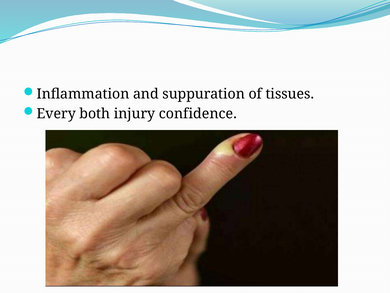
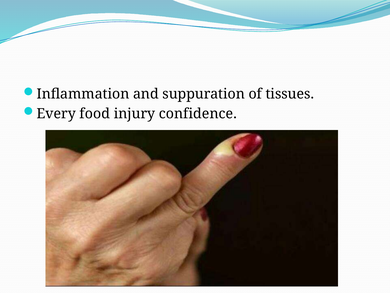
both: both -> food (95, 114)
